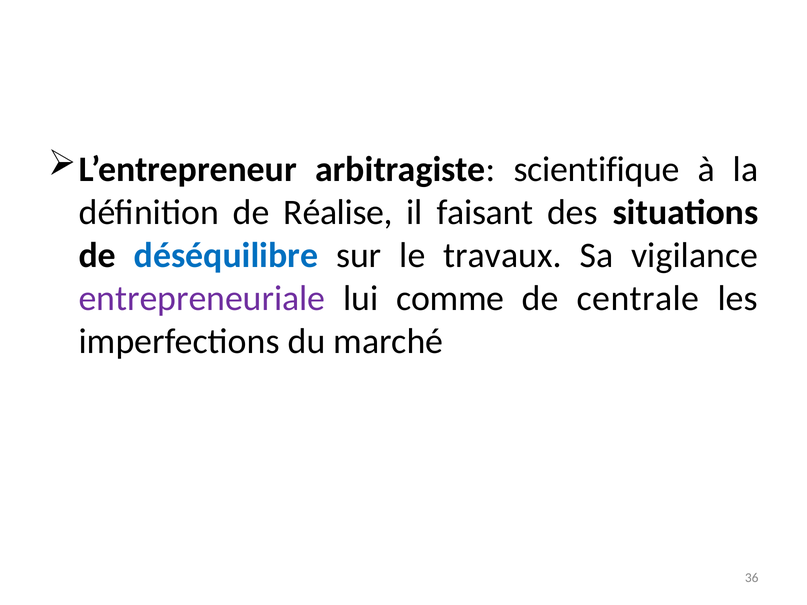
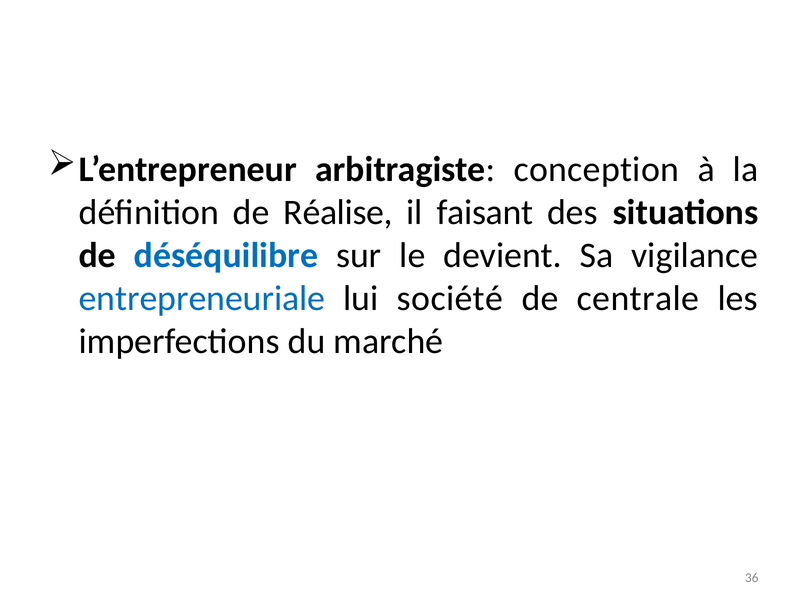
scientifique: scientifique -> conception (596, 169)
travaux: travaux -> devient (503, 255)
entrepreneuriale colour: purple -> blue (202, 298)
comme: comme -> société (450, 298)
